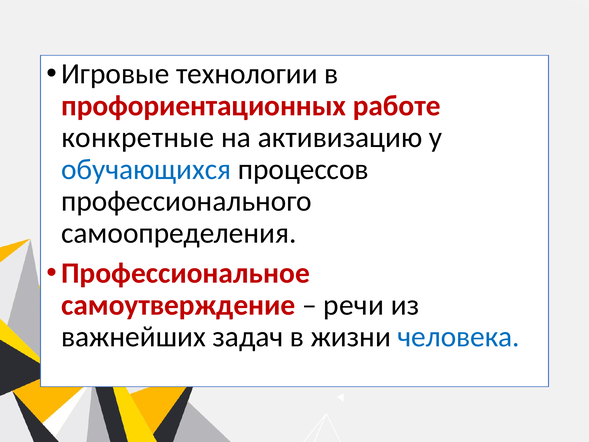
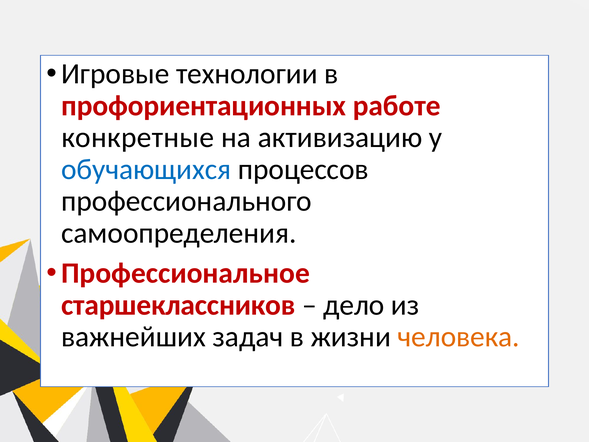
самоутверждение: самоутверждение -> старшеклассников (178, 305)
речи: речи -> дело (354, 305)
человека colour: blue -> orange (459, 337)
